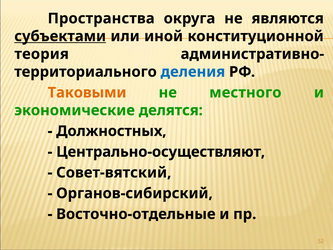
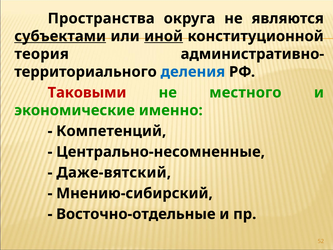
иной underline: none -> present (164, 36)
Таковыми colour: orange -> red (87, 92)
делятся: делятся -> именно (171, 110)
Должностных: Должностных -> Компетенций (111, 131)
Центрально-осуществляют: Центрально-осуществляют -> Центрально-несомненные (161, 152)
Совет-вятский: Совет-вятский -> Даже-вятский (114, 172)
Органов-сибирский: Органов-сибирский -> Мнению-сибирский (134, 193)
